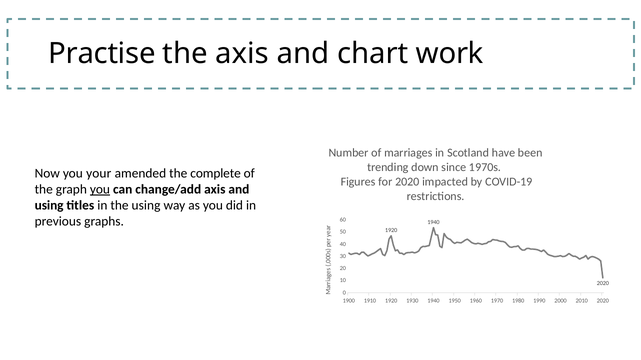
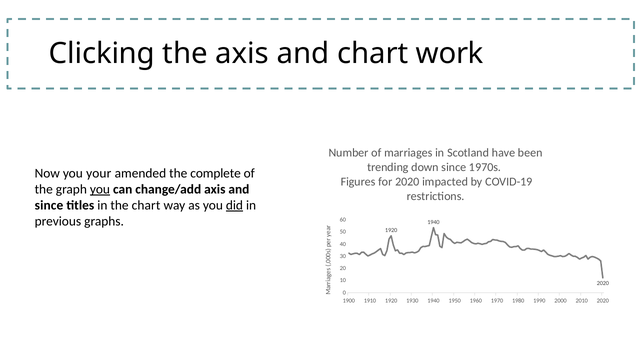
Practise: Practise -> Clicking (102, 54)
using: using -> since (49, 206)
the using: using -> chart (146, 206)
did underline: none -> present (234, 206)
